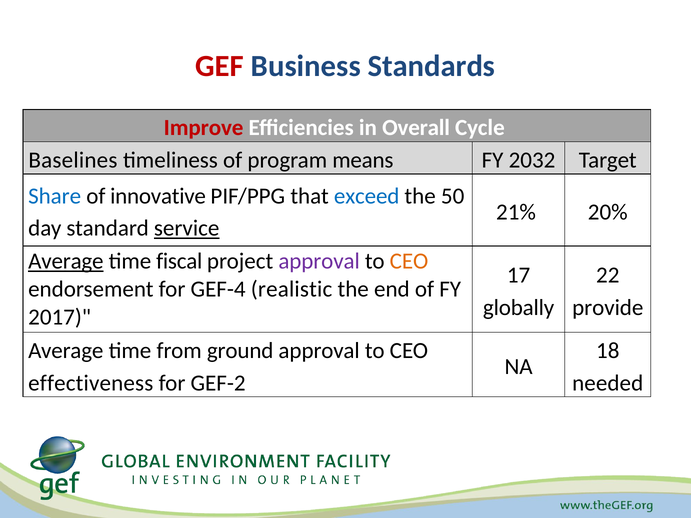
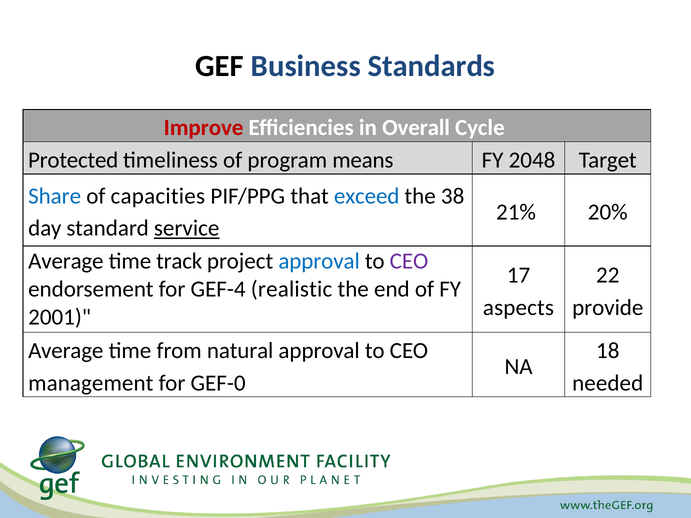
GEF colour: red -> black (220, 66)
Baselines: Baselines -> Protected (73, 160)
2032: 2032 -> 2048 (532, 160)
innovative: innovative -> capacities (158, 196)
50: 50 -> 38 (453, 196)
Average underline: present -> none (66, 261)
fiscal: fiscal -> track (179, 261)
approval colour: purple -> blue (319, 261)
CEO colour: orange -> purple (409, 261)
globally: globally -> aspects (518, 308)
2017: 2017 -> 2001 (60, 317)
ground: ground -> natural (240, 351)
effectiveness: effectiveness -> management (91, 383)
GEF-2: GEF-2 -> GEF-0 (218, 383)
